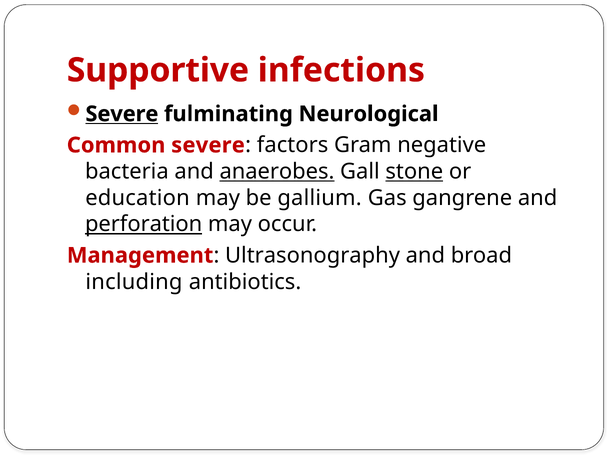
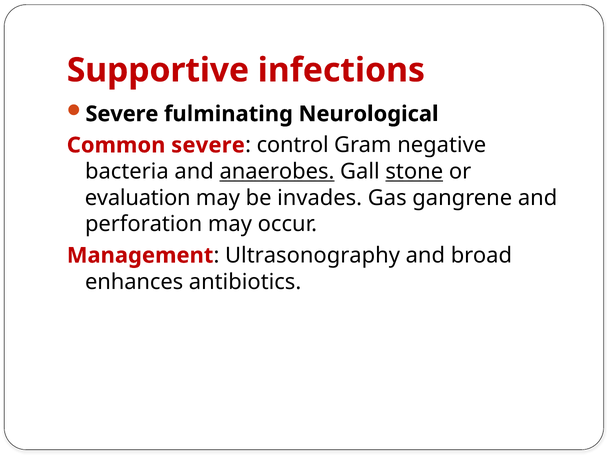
Severe underline: present -> none (122, 114)
factors: factors -> control (293, 145)
education: education -> evaluation (138, 198)
gallium: gallium -> invades (320, 198)
perforation underline: present -> none (144, 224)
including: including -> enhances (134, 282)
